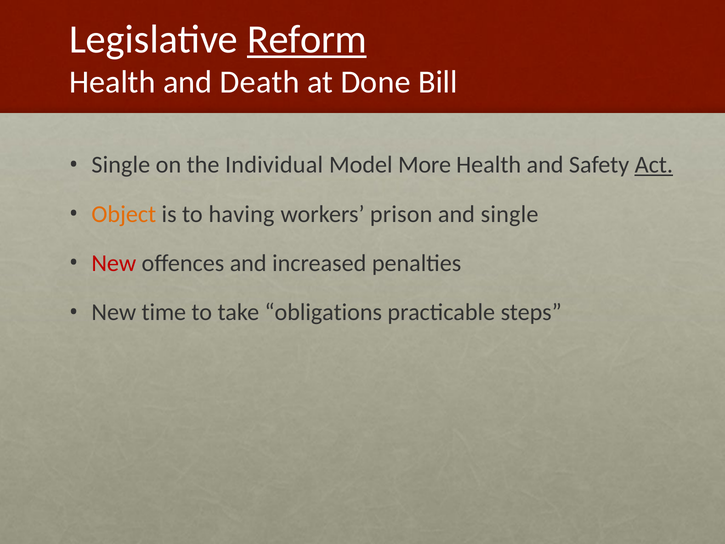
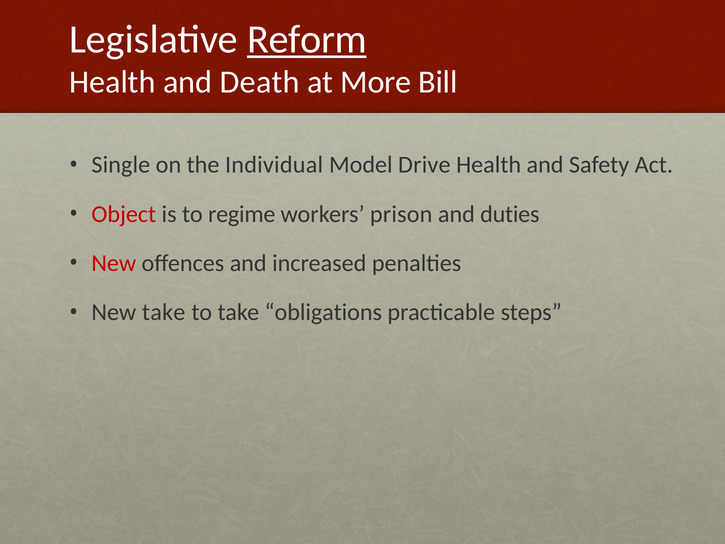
Done: Done -> More (376, 82)
More: More -> Drive (424, 165)
Act underline: present -> none (654, 165)
Object colour: orange -> red (124, 214)
having: having -> regime (242, 214)
and single: single -> duties (510, 214)
New time: time -> take (164, 312)
